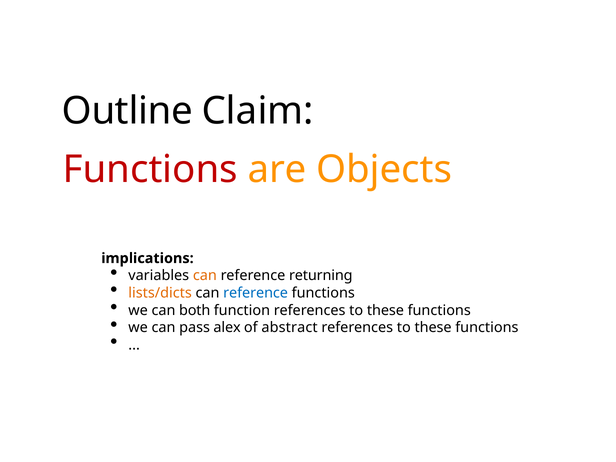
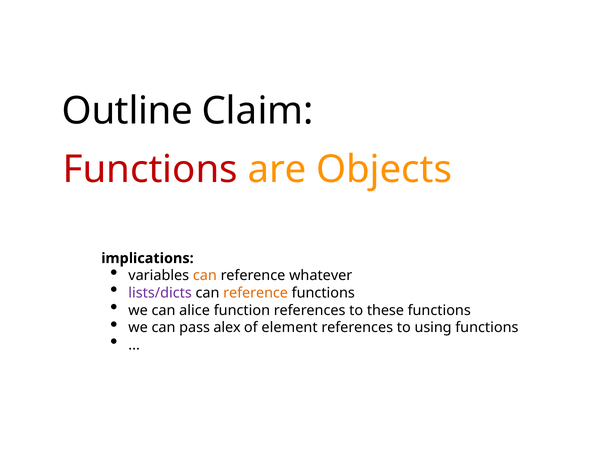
returning: returning -> whatever (321, 276)
lists/dicts colour: orange -> purple (160, 293)
reference colour: blue -> orange (256, 293)
both: both -> alice (195, 310)
abstract: abstract -> element (290, 328)
these: these -> using (433, 328)
